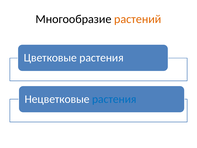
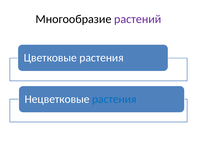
растений colour: orange -> purple (138, 19)
